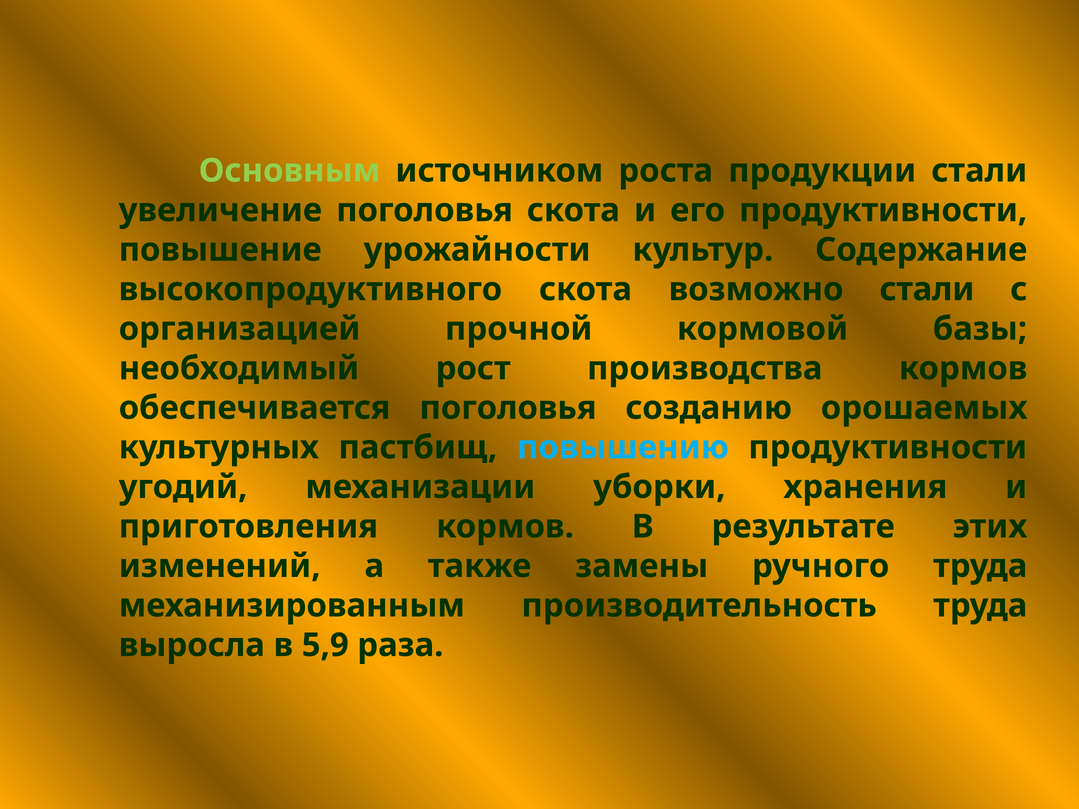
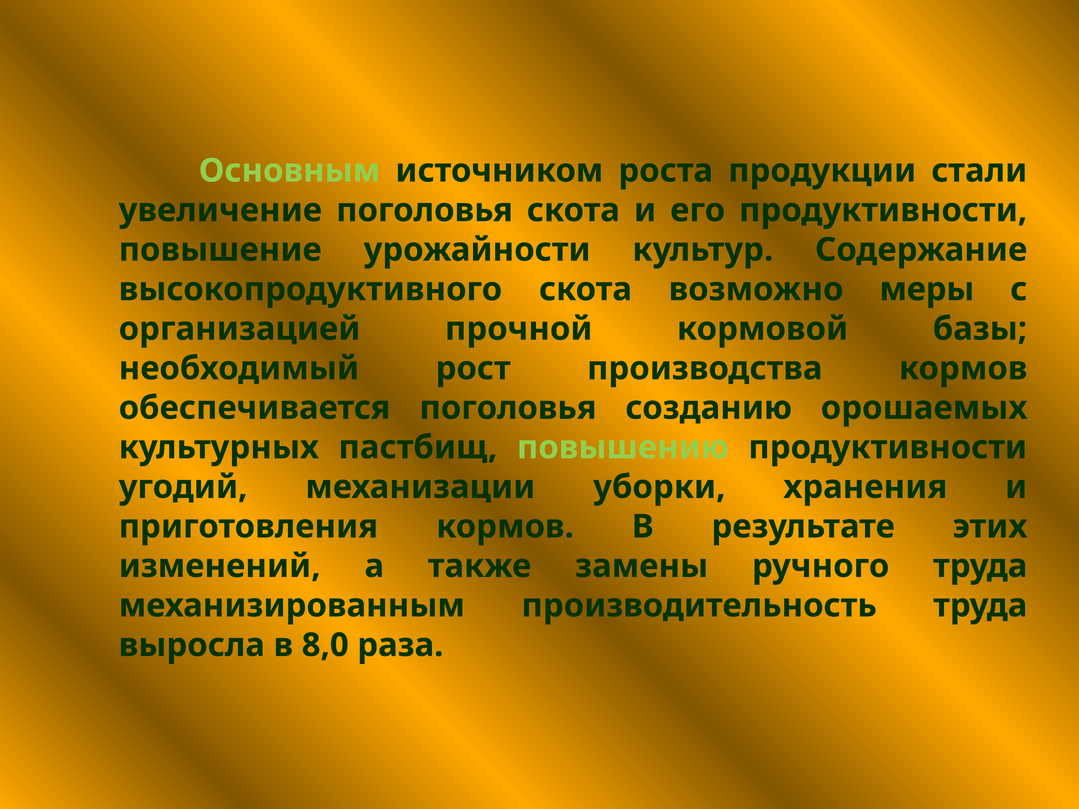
возможно стали: стали -> меры (927, 289)
повышению colour: light blue -> light green (623, 448)
5,9: 5,9 -> 8,0 (325, 645)
